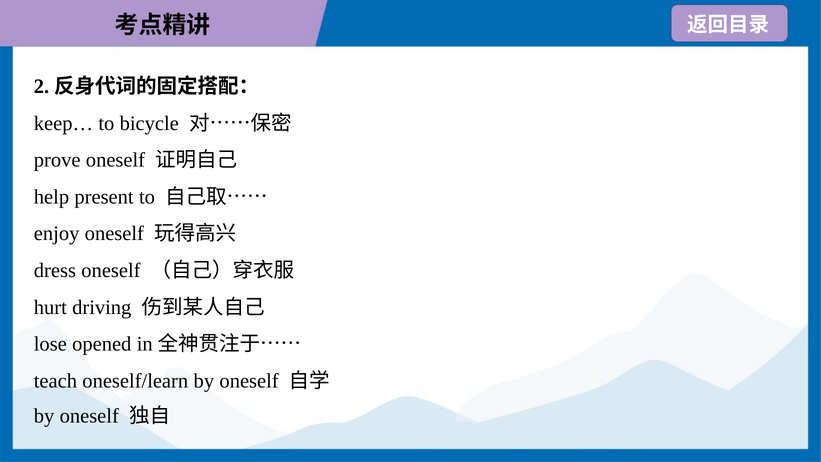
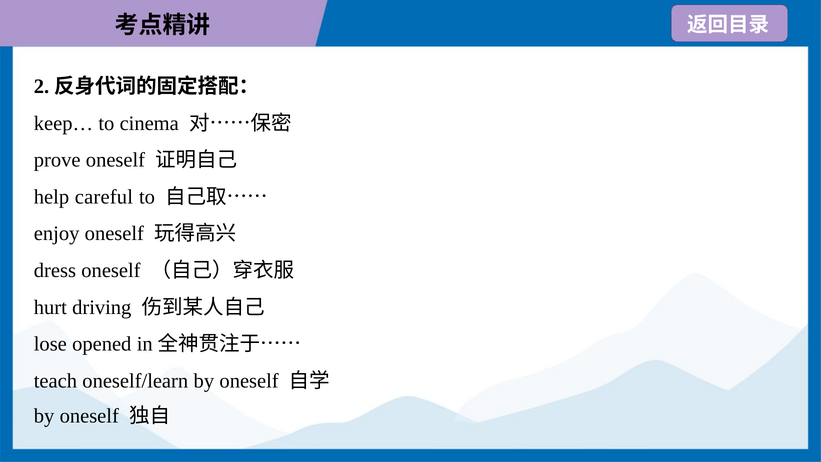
bicycle: bicycle -> cinema (149, 123)
present: present -> careful (104, 197)
